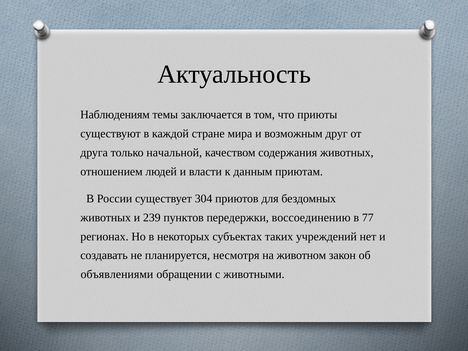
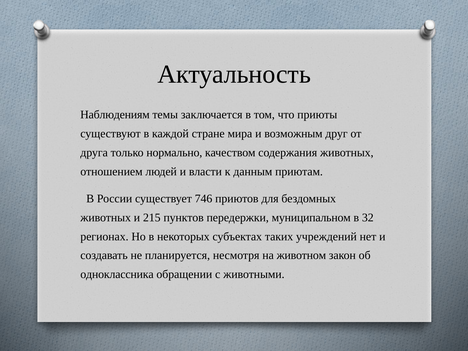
начальной: начальной -> нормально (174, 153)
304: 304 -> 746 (204, 199)
239: 239 -> 215 (152, 218)
воссоединению: воссоединению -> муниципальном (311, 218)
77: 77 -> 32 (368, 218)
объявлениями: объявлениями -> одноклассника (117, 274)
